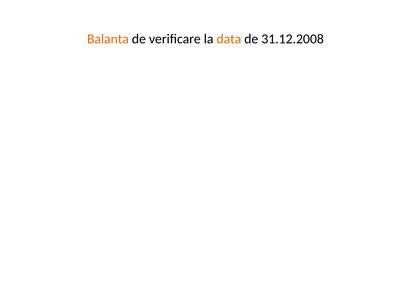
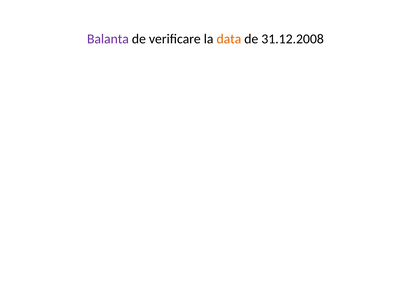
Balanta colour: orange -> purple (108, 39)
